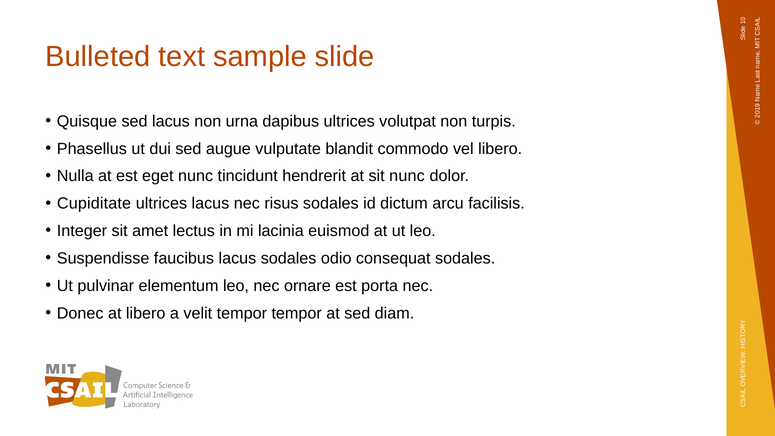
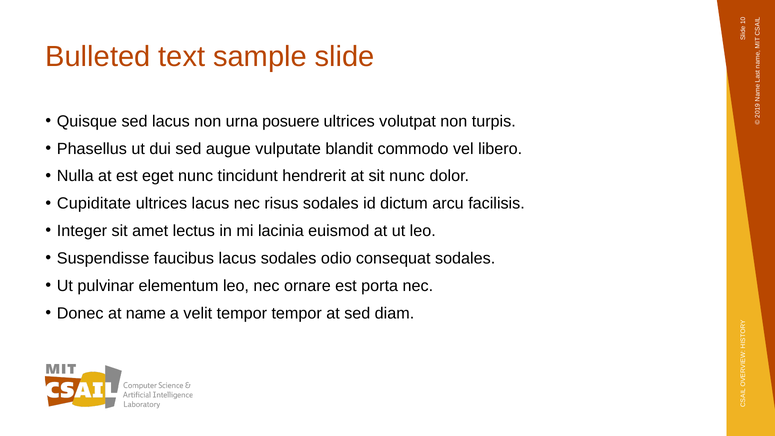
dapibus: dapibus -> posuere (291, 121)
at libero: libero -> name (146, 313)
